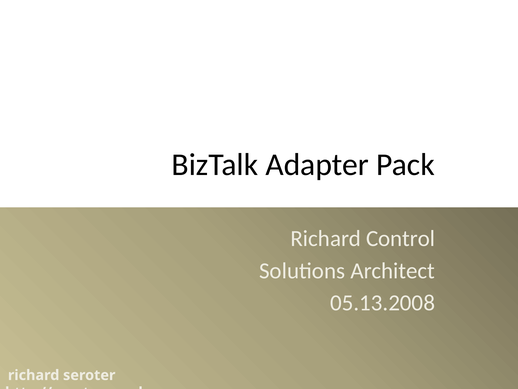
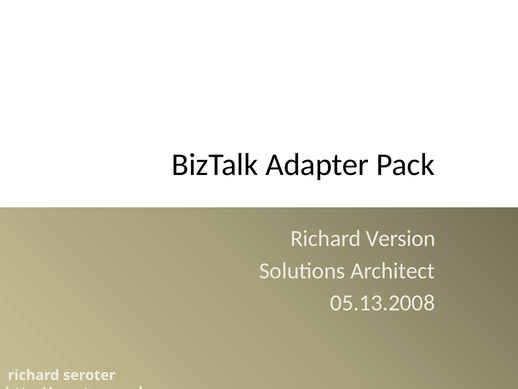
Control: Control -> Version (401, 238)
